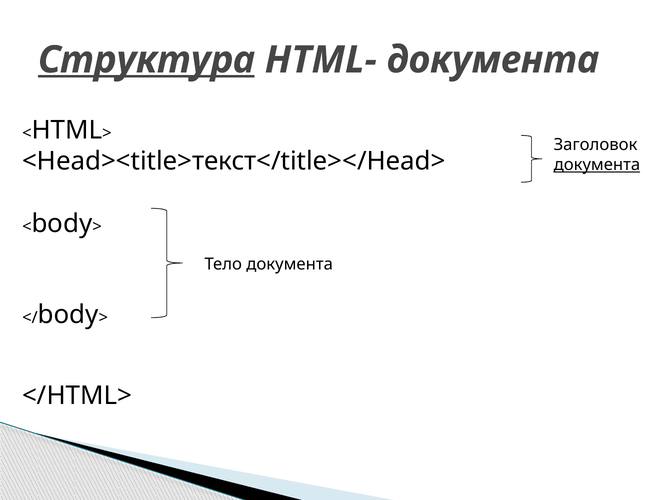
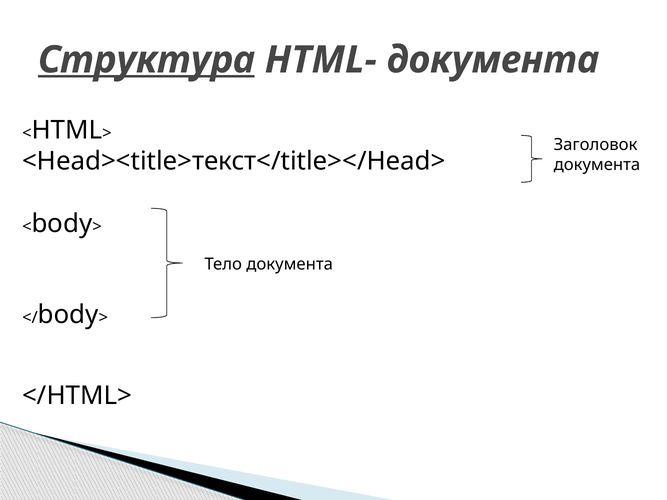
документа underline: present -> none (597, 165)
